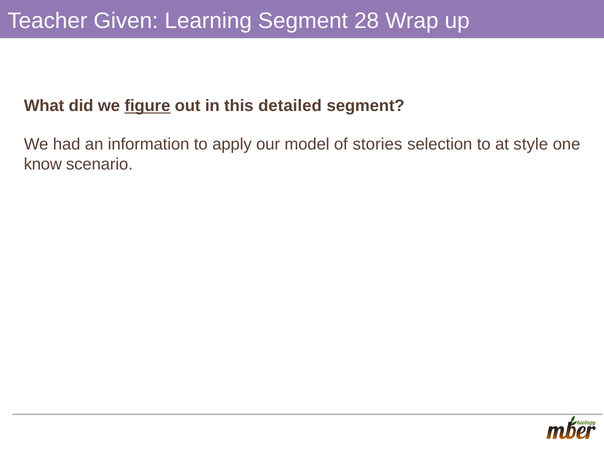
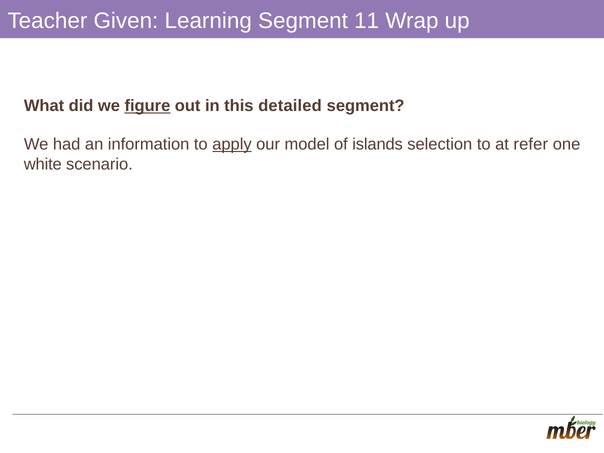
28: 28 -> 11 (367, 21)
apply underline: none -> present (232, 145)
stories: stories -> islands (378, 145)
style: style -> refer (531, 145)
know: know -> white (43, 164)
